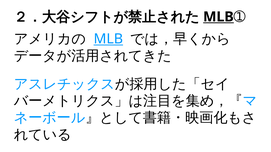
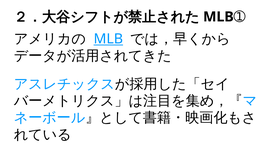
MLB underline: present -> none (218, 17)
